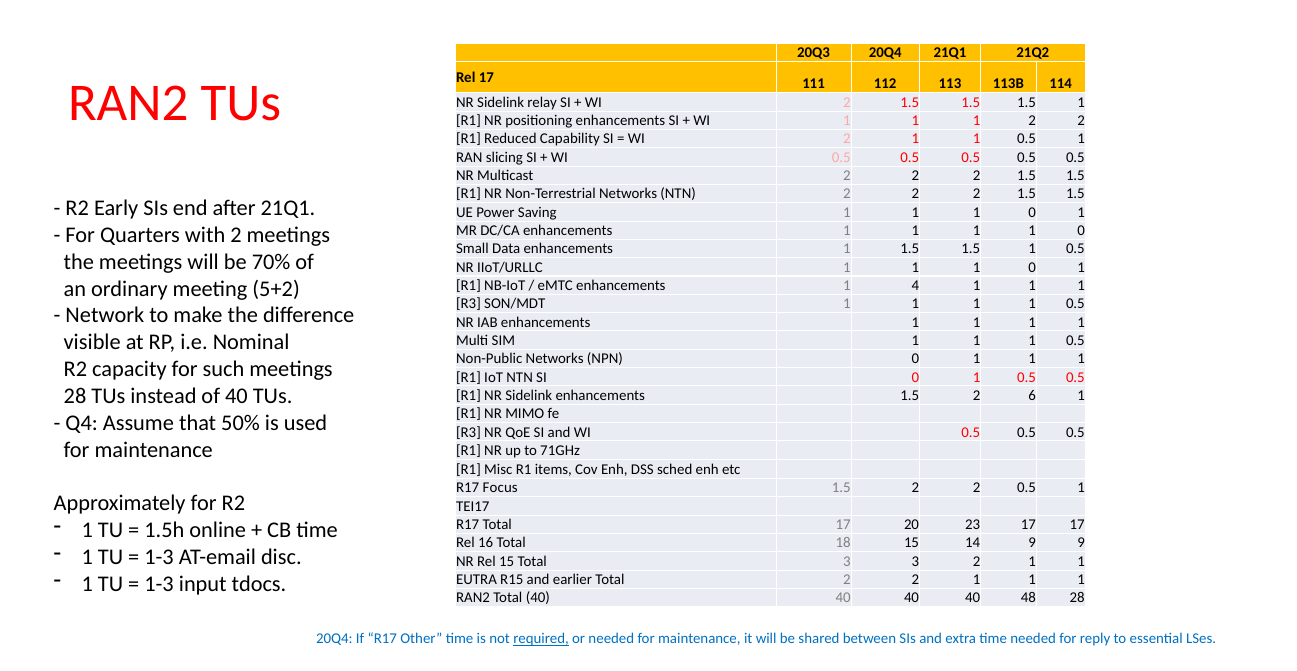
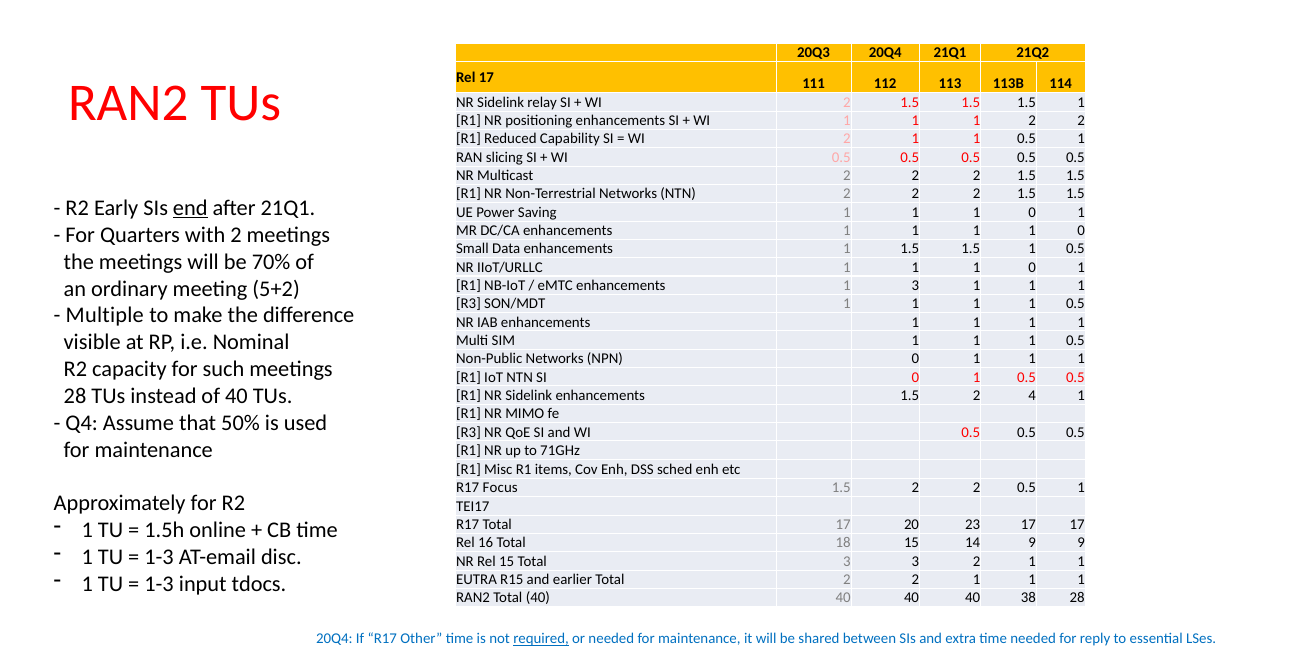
end underline: none -> present (190, 208)
1 4: 4 -> 3 (915, 286)
Network: Network -> Multiple (105, 315)
6: 6 -> 4 (1032, 395)
48: 48 -> 38 (1028, 598)
